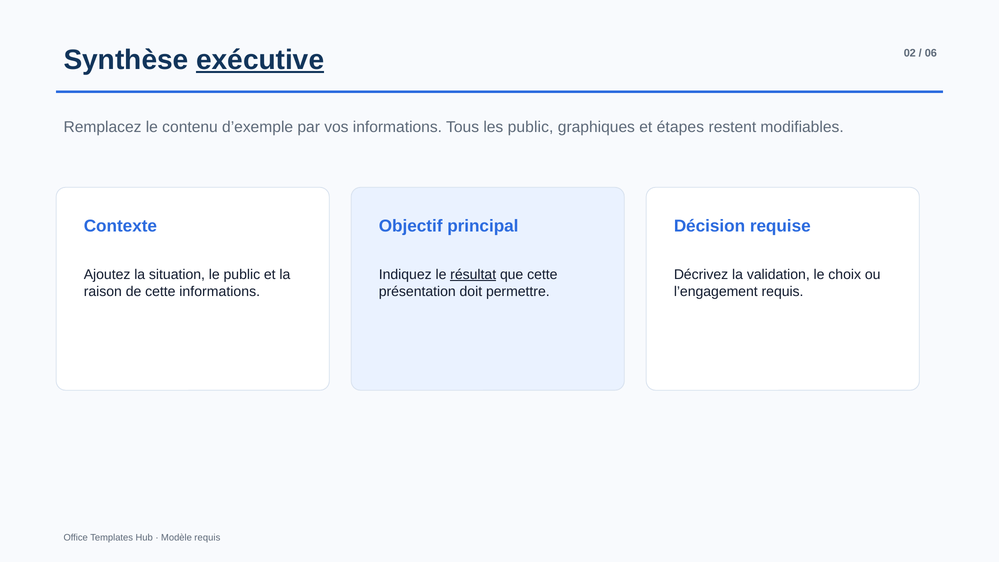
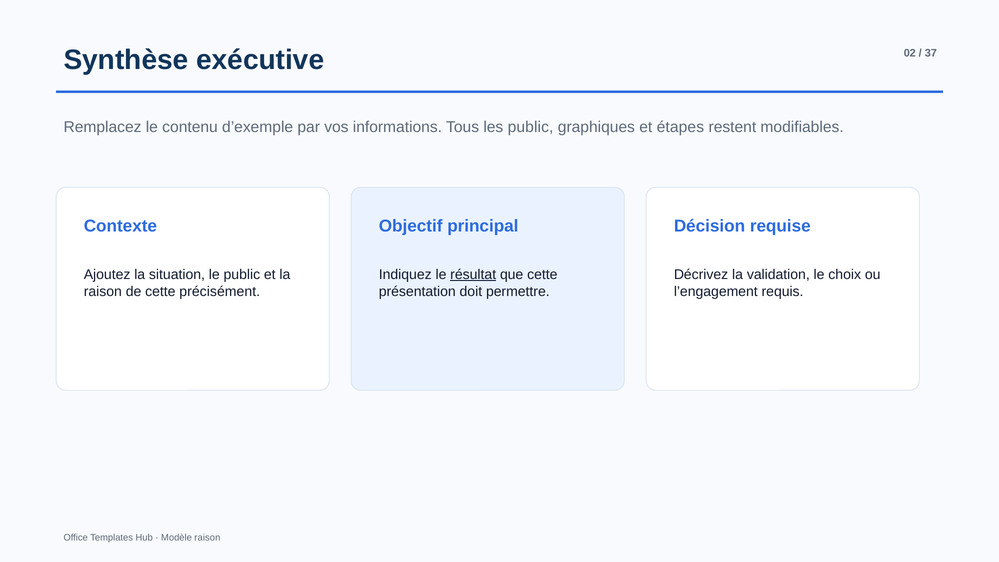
exécutive underline: present -> none (260, 60)
06: 06 -> 37 (931, 53)
cette informations: informations -> précisément (220, 291)
Modèle requis: requis -> raison (207, 538)
